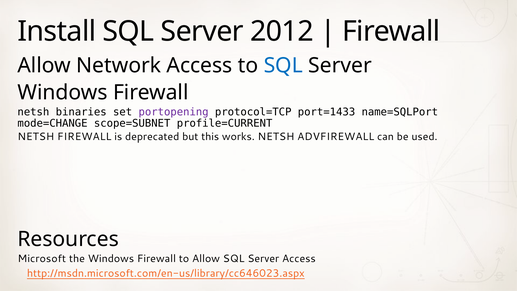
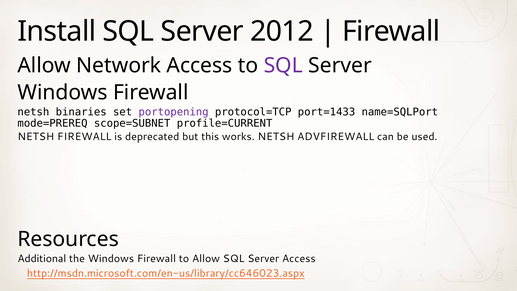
SQL colour: blue -> purple (283, 65)
mode=CHANGE: mode=CHANGE -> mode=PREREQ (53, 123)
Microsoft: Microsoft -> Additional (42, 258)
